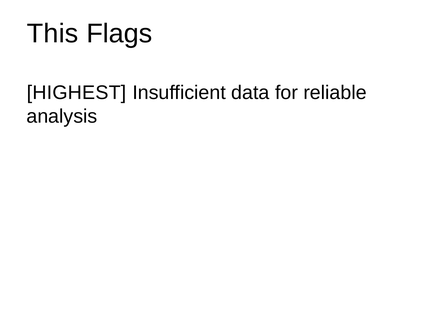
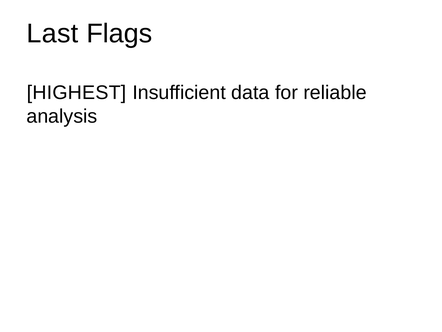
This: This -> Last (53, 34)
